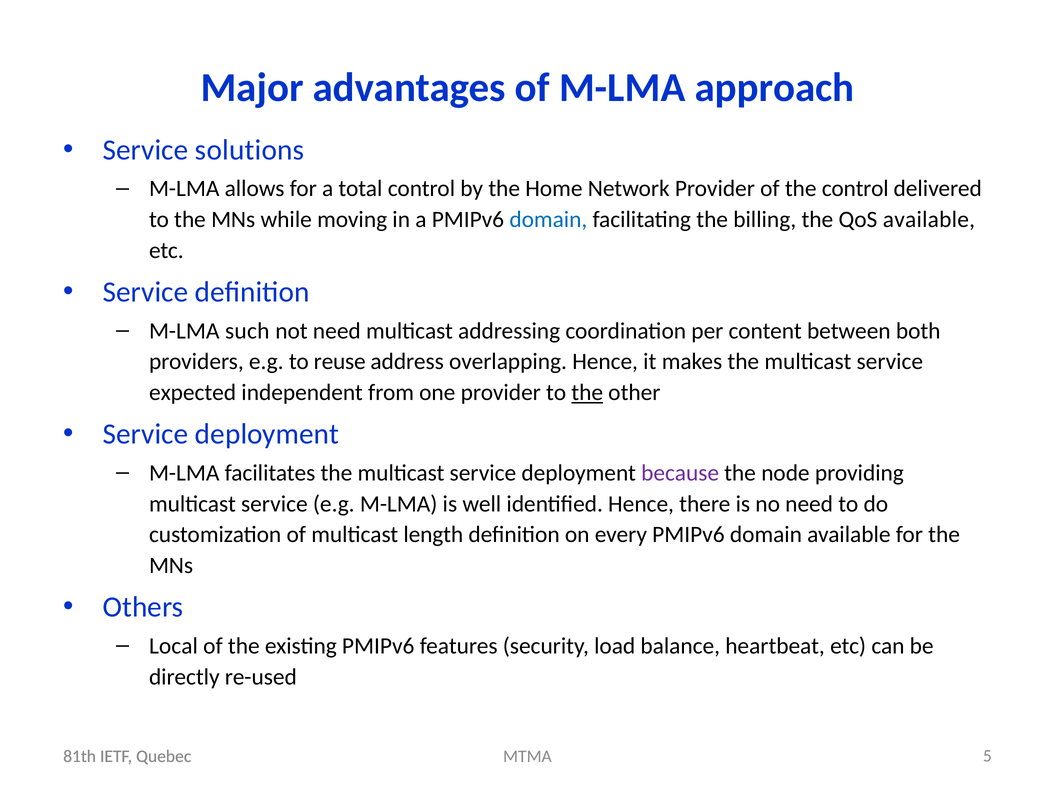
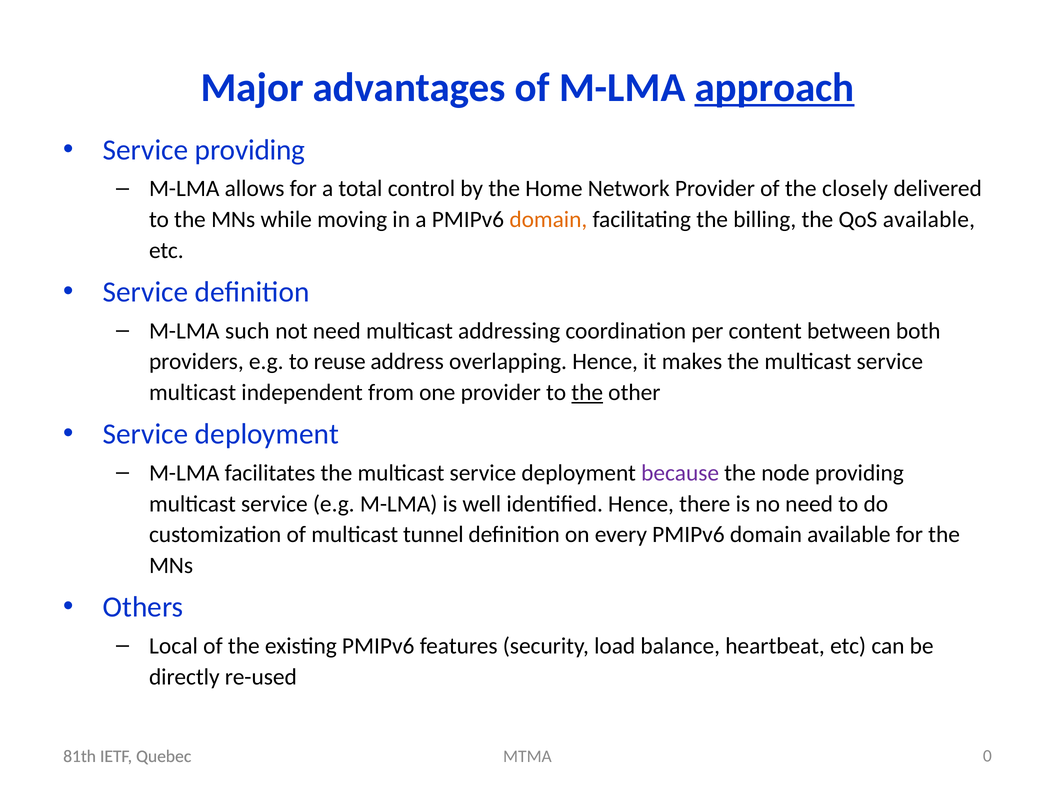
approach underline: none -> present (775, 88)
Service solutions: solutions -> providing (250, 150)
the control: control -> closely (855, 189)
domain colour: blue -> orange (548, 219)
expected: expected -> multicast (193, 392)
length: length -> tunnel (433, 534)
5: 5 -> 0 (987, 755)
